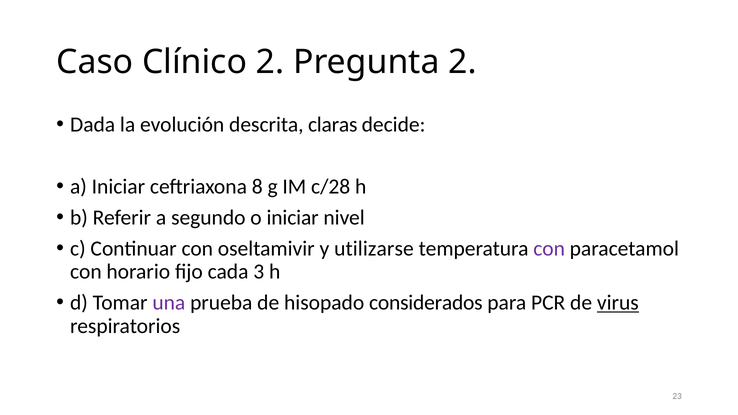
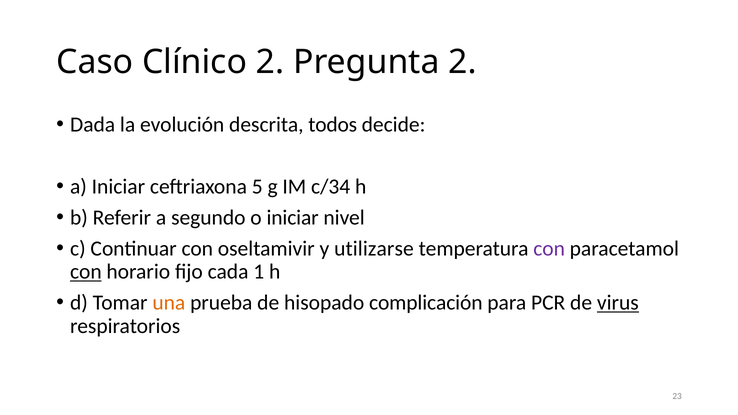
claras: claras -> todos (333, 125)
8: 8 -> 5 (257, 187)
c/28: c/28 -> c/34 (331, 187)
con underline: none -> present (86, 272)
3: 3 -> 1 (259, 272)
una colour: purple -> orange (169, 303)
considerados: considerados -> complicación (426, 303)
